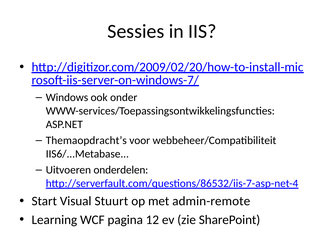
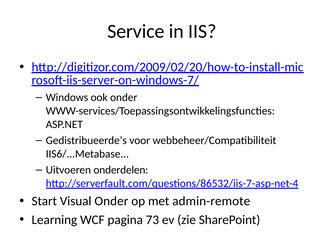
Sessies: Sessies -> Service (136, 31)
Themaopdracht’s: Themaopdracht’s -> Gedistribueerde’s (86, 140)
Visual Stuurt: Stuurt -> Onder (111, 201)
12: 12 -> 73 (152, 220)
